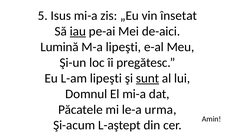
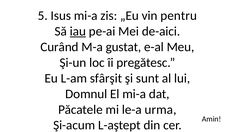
însetat: însetat -> pentru (179, 16)
Lumină: Lumină -> Curând (59, 47)
M-a lipeşti: lipeşti -> gustat (123, 47)
L-am lipeşti: lipeşti -> sfârşit (106, 78)
sunt underline: present -> none (148, 78)
